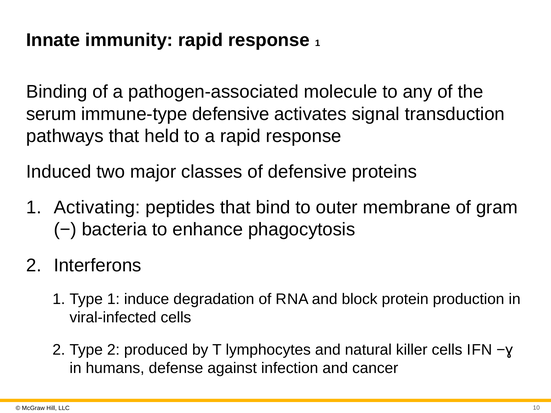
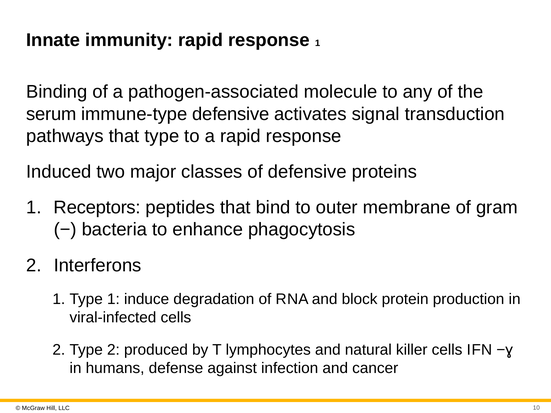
that held: held -> type (162, 136)
Activating: Activating -> Receptors (97, 208)
